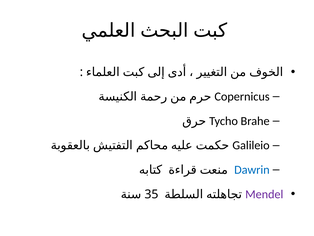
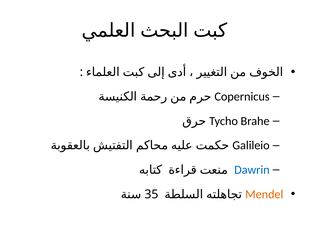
Mendel colour: purple -> orange (264, 194)
